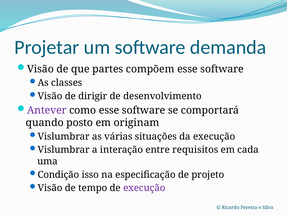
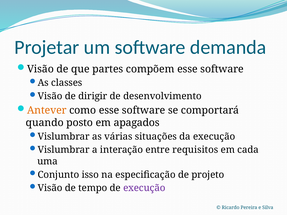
Antever colour: purple -> orange (47, 110)
originam: originam -> apagados (137, 123)
Condição: Condição -> Conjunto (58, 175)
